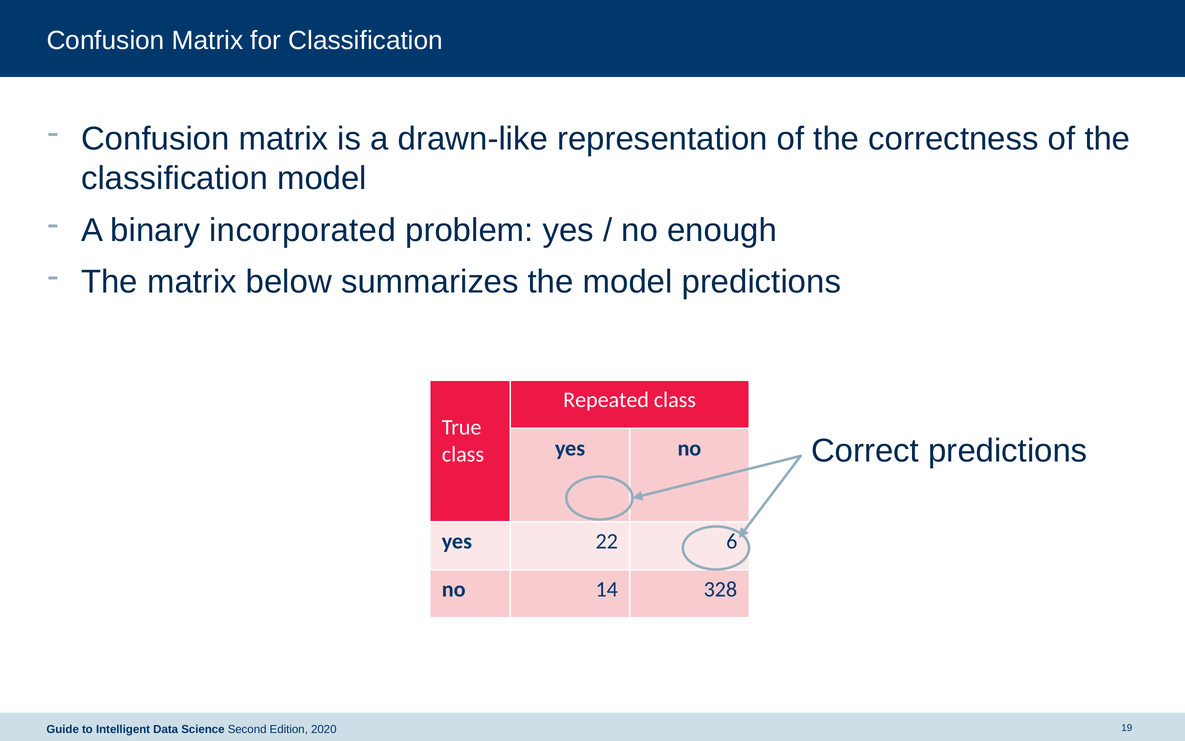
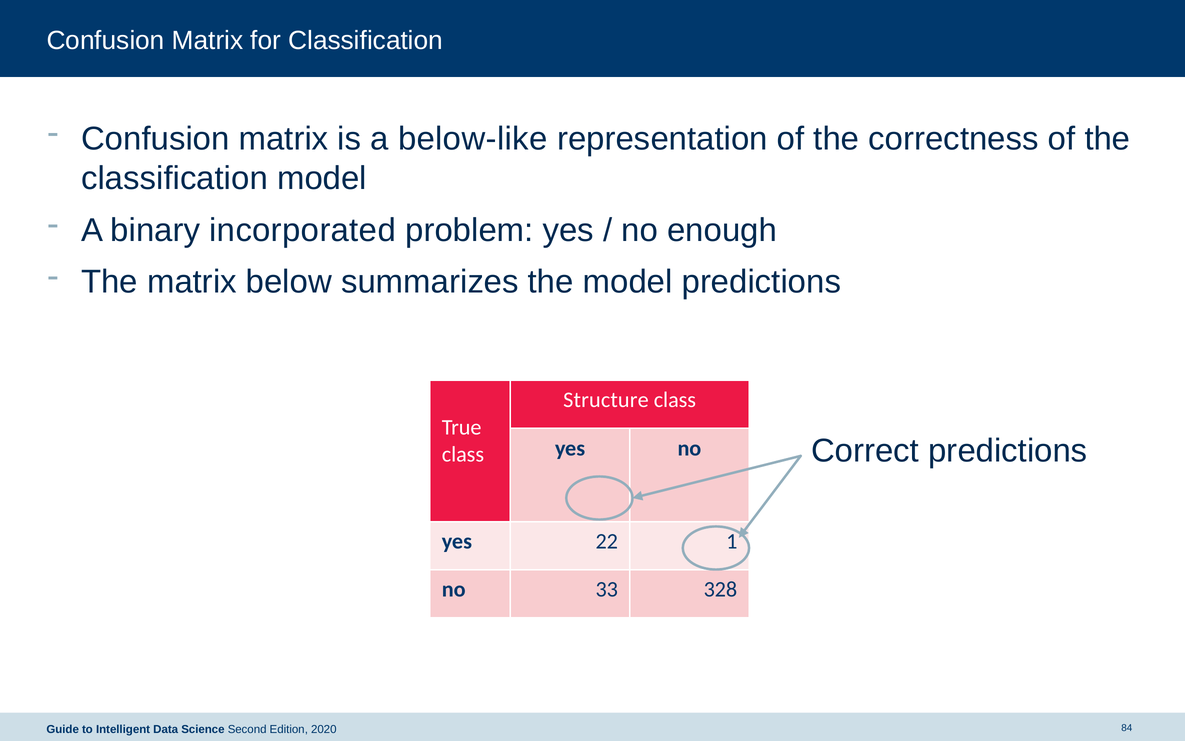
drawn-like: drawn-like -> below-like (473, 139)
Repeated: Repeated -> Structure (606, 400)
6: 6 -> 1 (732, 541)
14: 14 -> 33 (607, 589)
19: 19 -> 84 (1127, 728)
